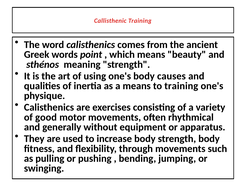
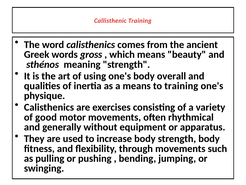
point: point -> gross (91, 54)
causes: causes -> overall (171, 76)
